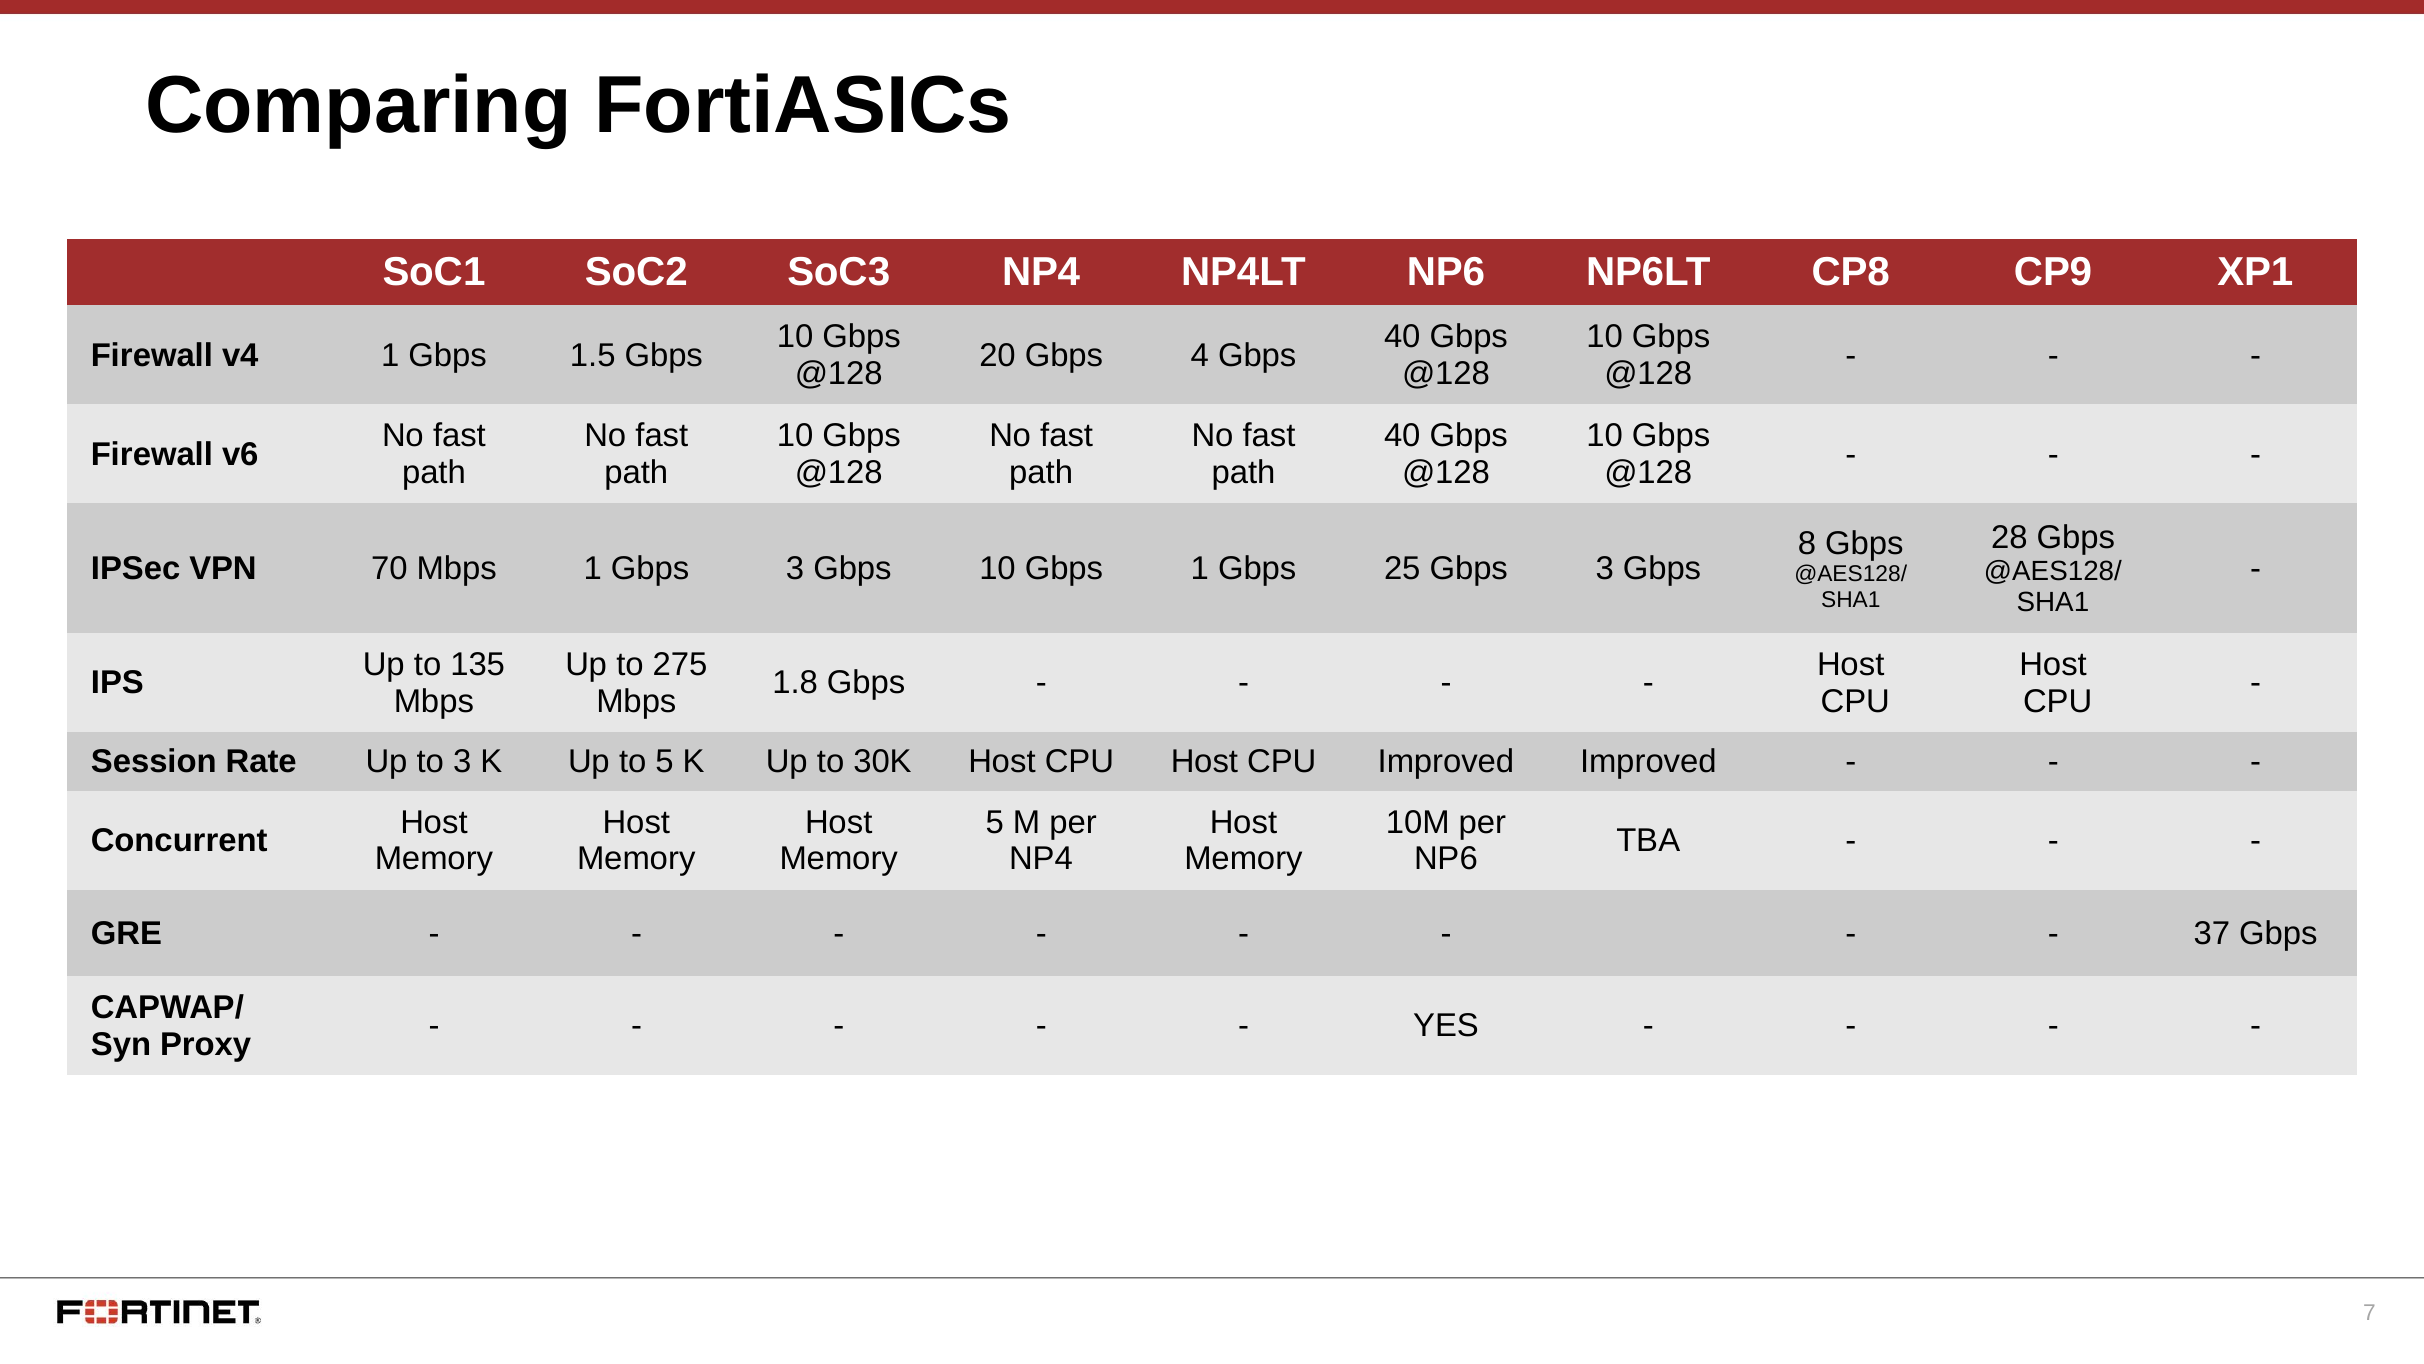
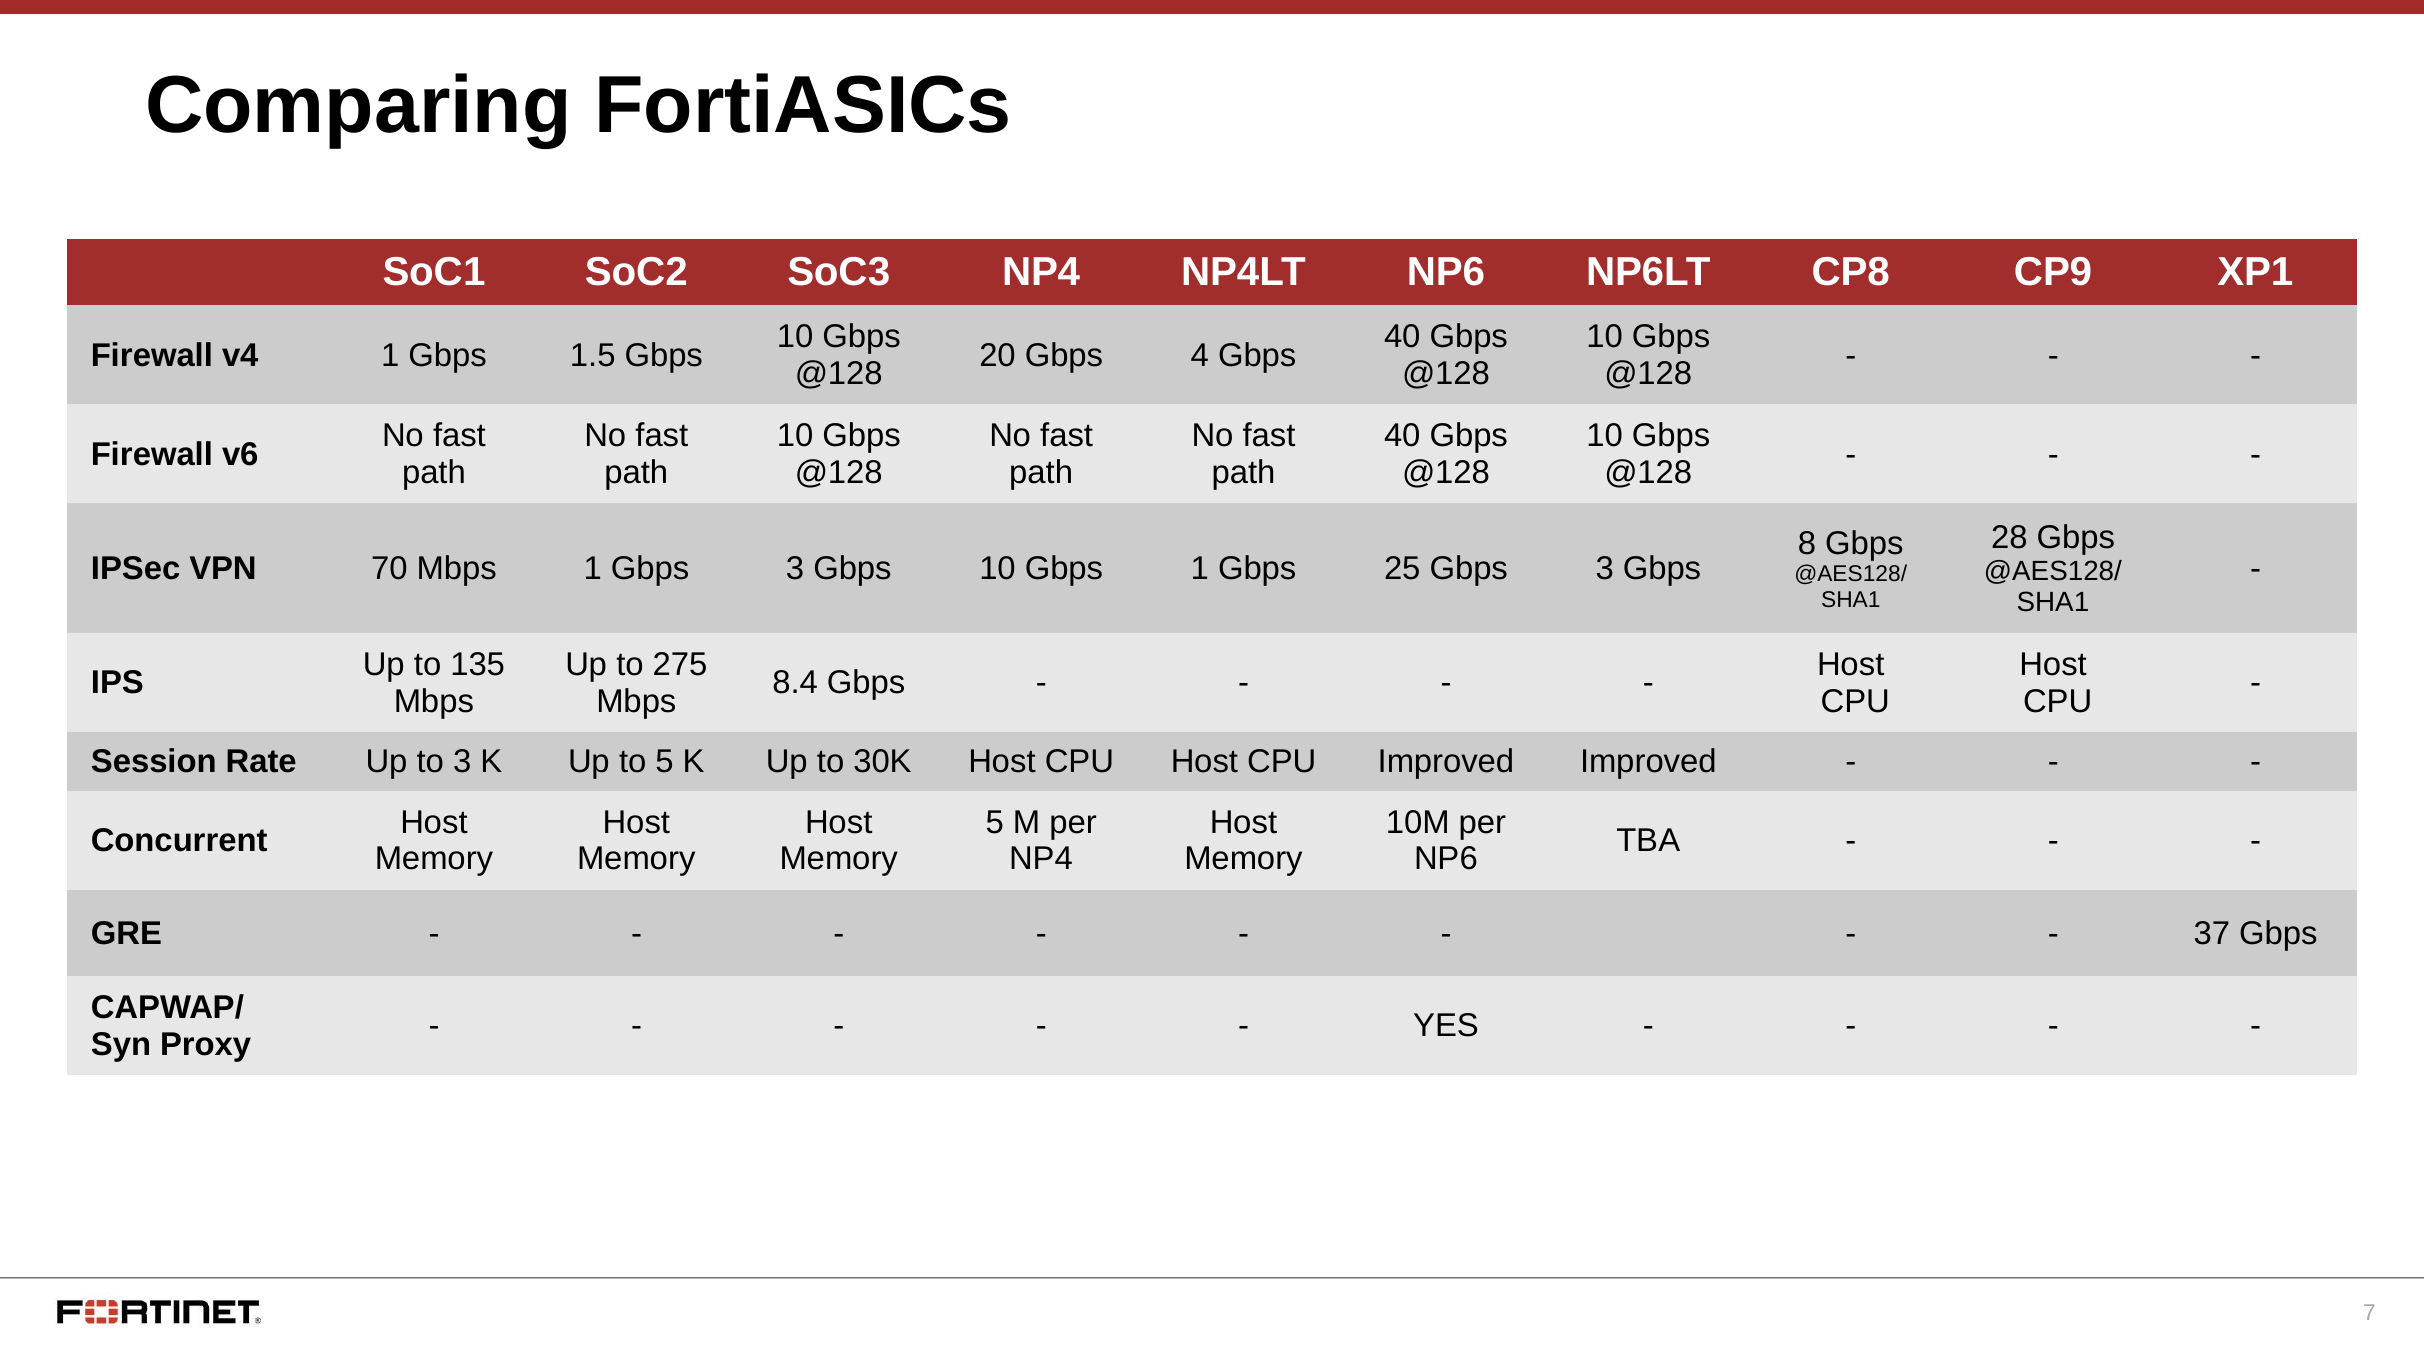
1.8: 1.8 -> 8.4 (795, 683)
